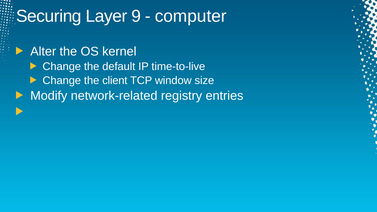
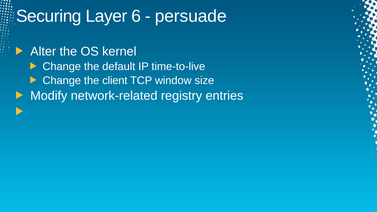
9: 9 -> 6 (136, 16)
computer: computer -> persuade (191, 16)
